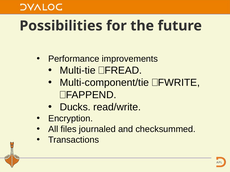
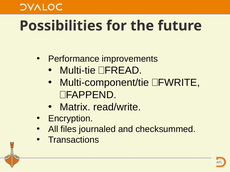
Ducks: Ducks -> Matrix (75, 107)
